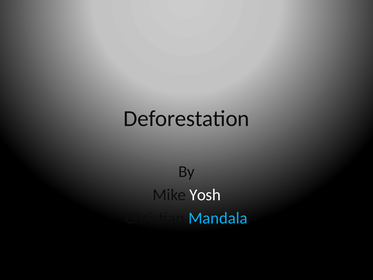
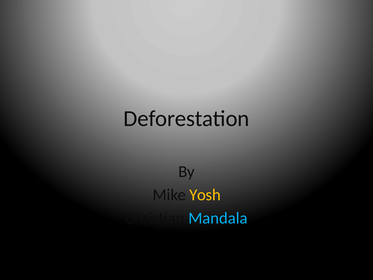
Yosh colour: white -> yellow (205, 195)
